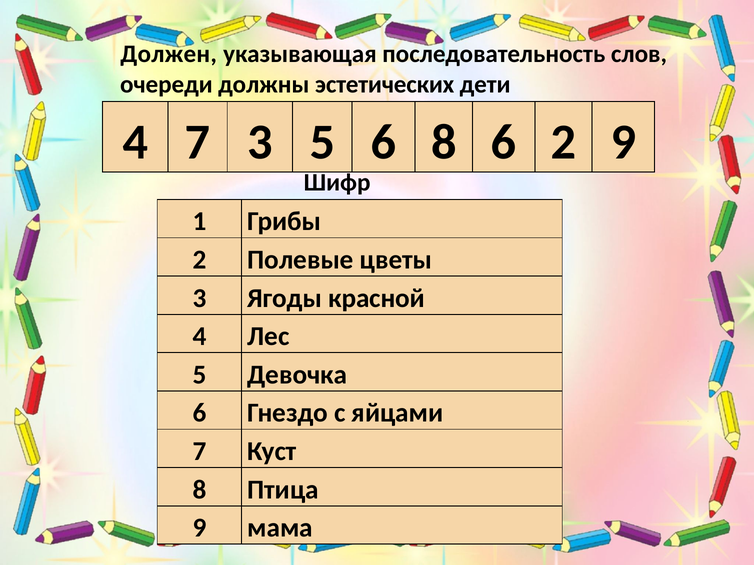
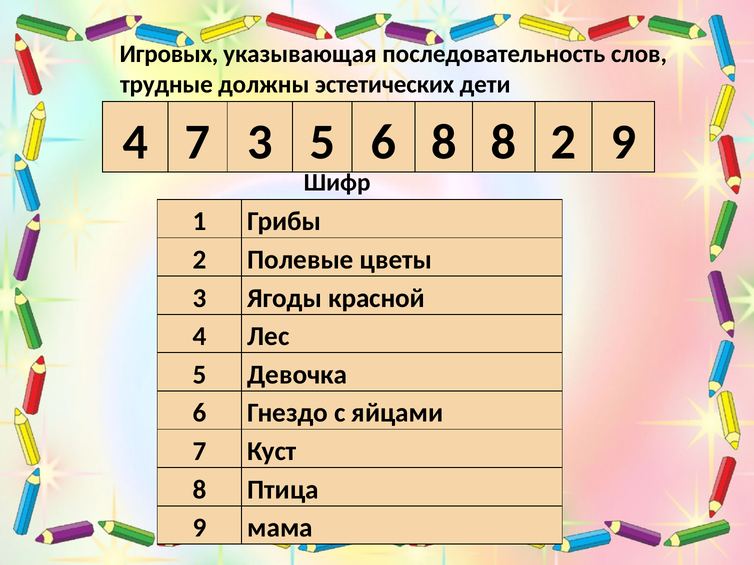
Должен: Должен -> Игровых (169, 54)
очереди: очереди -> трудные (166, 84)
8 6: 6 -> 8 (504, 142)
